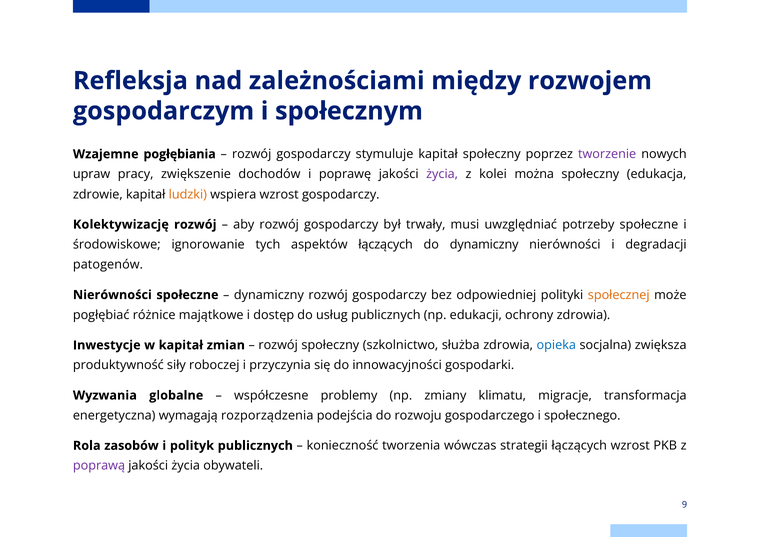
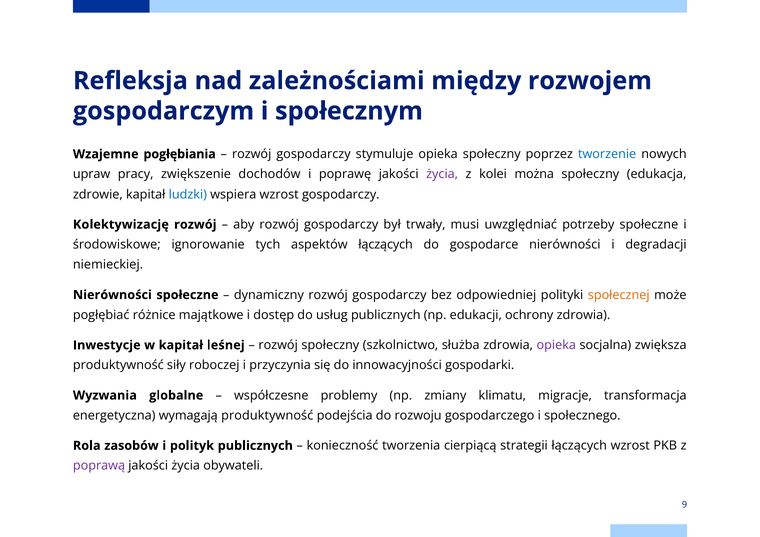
stymuluje kapitał: kapitał -> opieka (438, 154)
tworzenie colour: purple -> blue (607, 154)
ludzki colour: orange -> blue (188, 195)
do dynamiczny: dynamiczny -> gospodarce (484, 245)
patogenów: patogenów -> niemieckiej (108, 265)
zmian: zmian -> leśnej (226, 345)
opieka colour: blue -> purple (556, 345)
wymagają rozporządzenia: rozporządzenia -> produktywność (267, 416)
wówczas: wówczas -> cierpiącą (470, 446)
